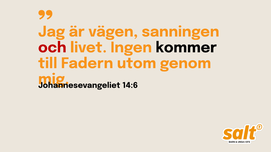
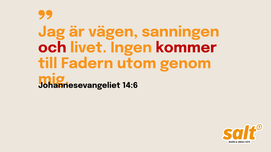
kommer colour: black -> red (186, 48)
